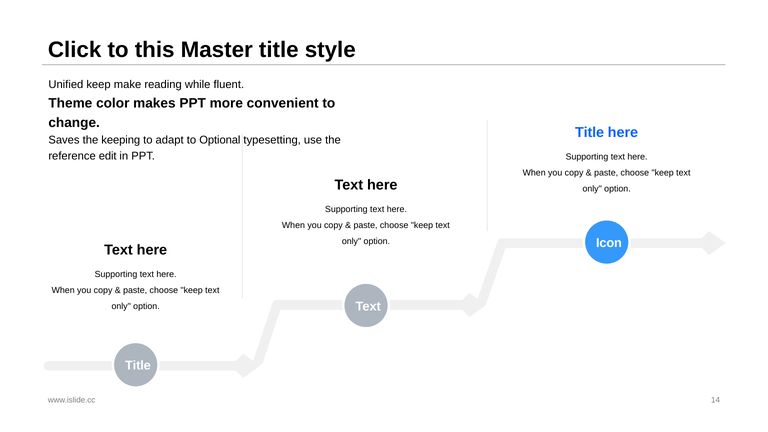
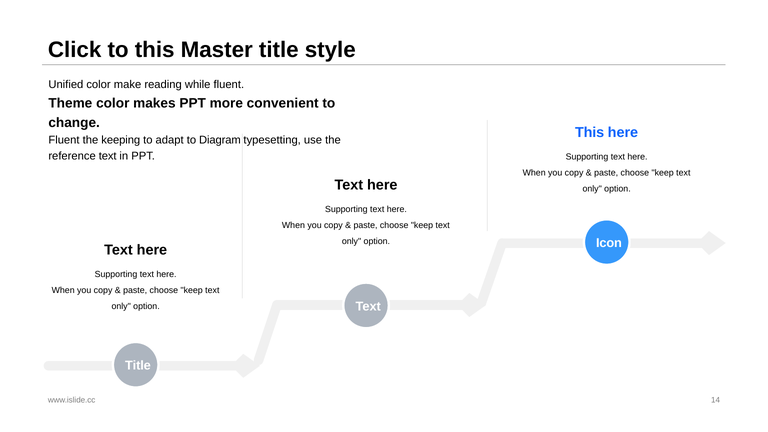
Unified keep: keep -> color (99, 85)
Title: Title -> This (590, 132)
Saves: Saves -> Fluent (64, 140)
Optional: Optional -> Diagram (220, 140)
reference edit: edit -> text (108, 156)
